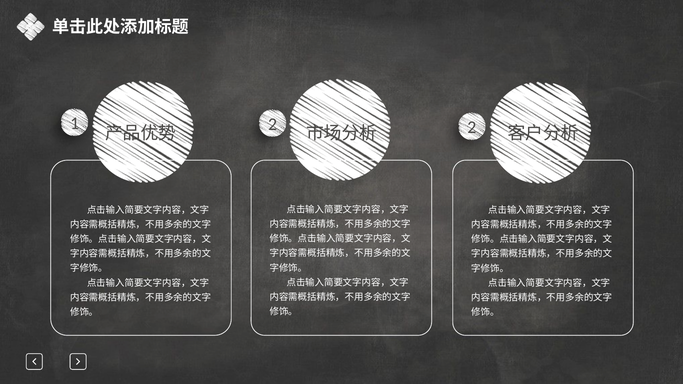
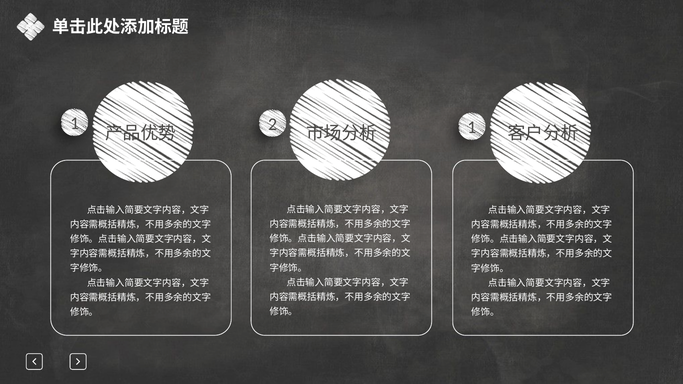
2 2: 2 -> 1 (472, 128)
